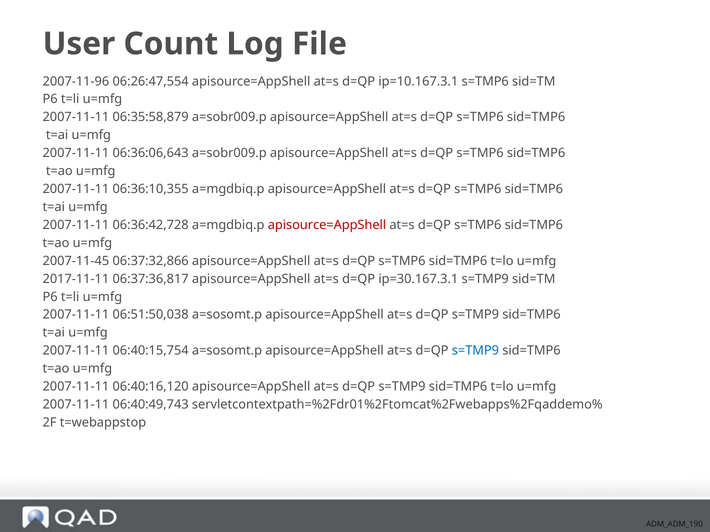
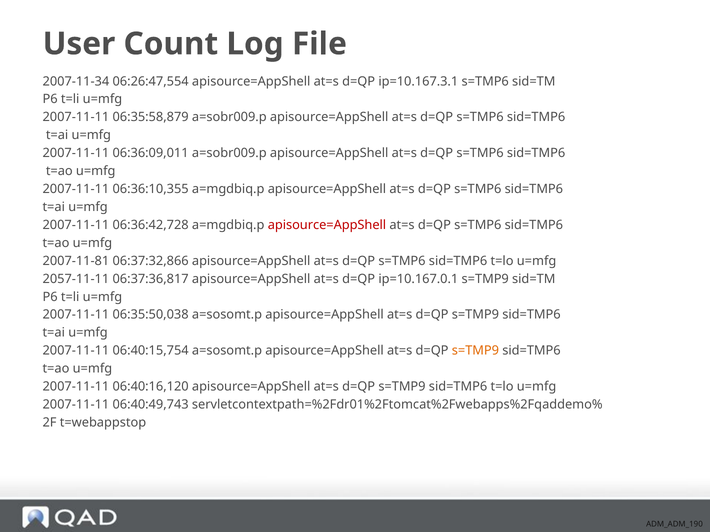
2007-11-96: 2007-11-96 -> 2007-11-34 (76, 81)
06:36:06,643: 06:36:06,643 -> 06:36:09,011 (151, 153)
2007-11-45: 2007-11-45 -> 2007-11-81 (76, 261)
2017-11-11: 2017-11-11 -> 2057-11-11 (76, 279)
ip=30.167.3.1: ip=30.167.3.1 -> ip=10.167.0.1 (418, 279)
06:51:50,038: 06:51:50,038 -> 06:35:50,038 (151, 315)
s=TMP9 colour: blue -> orange (475, 351)
